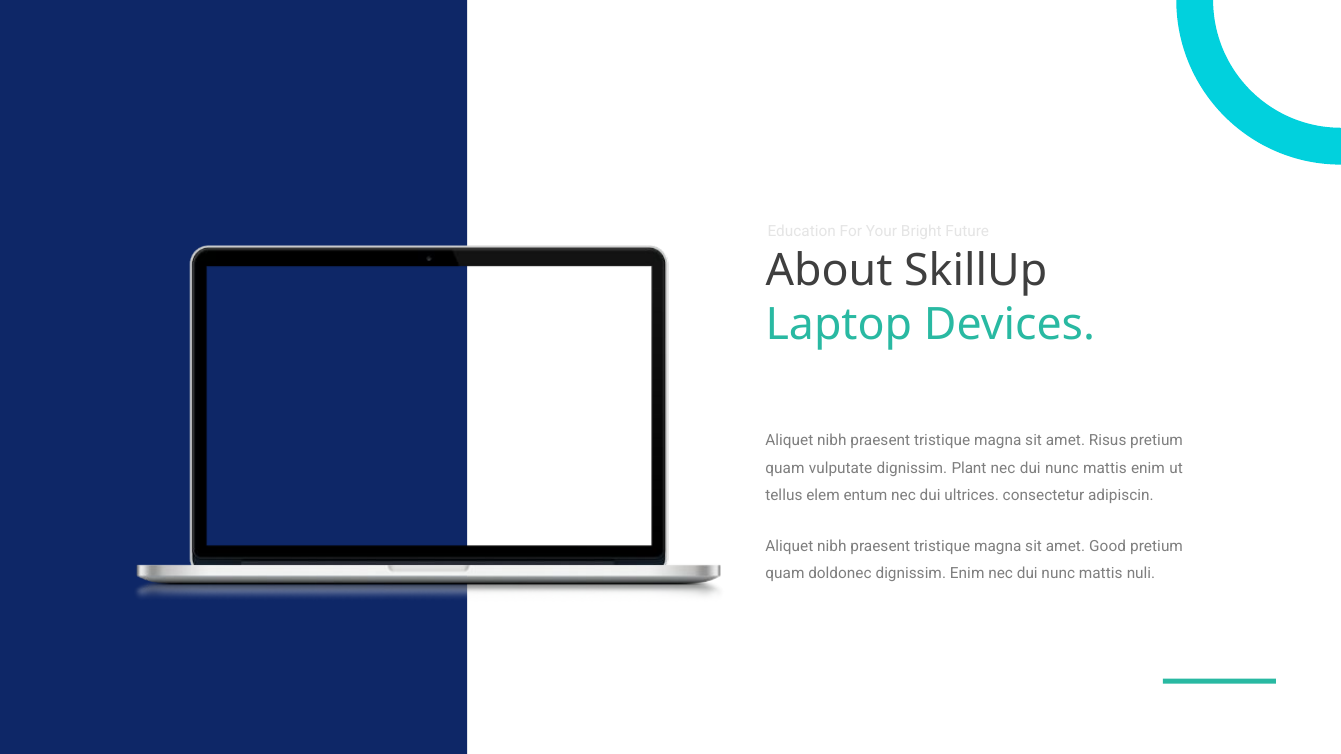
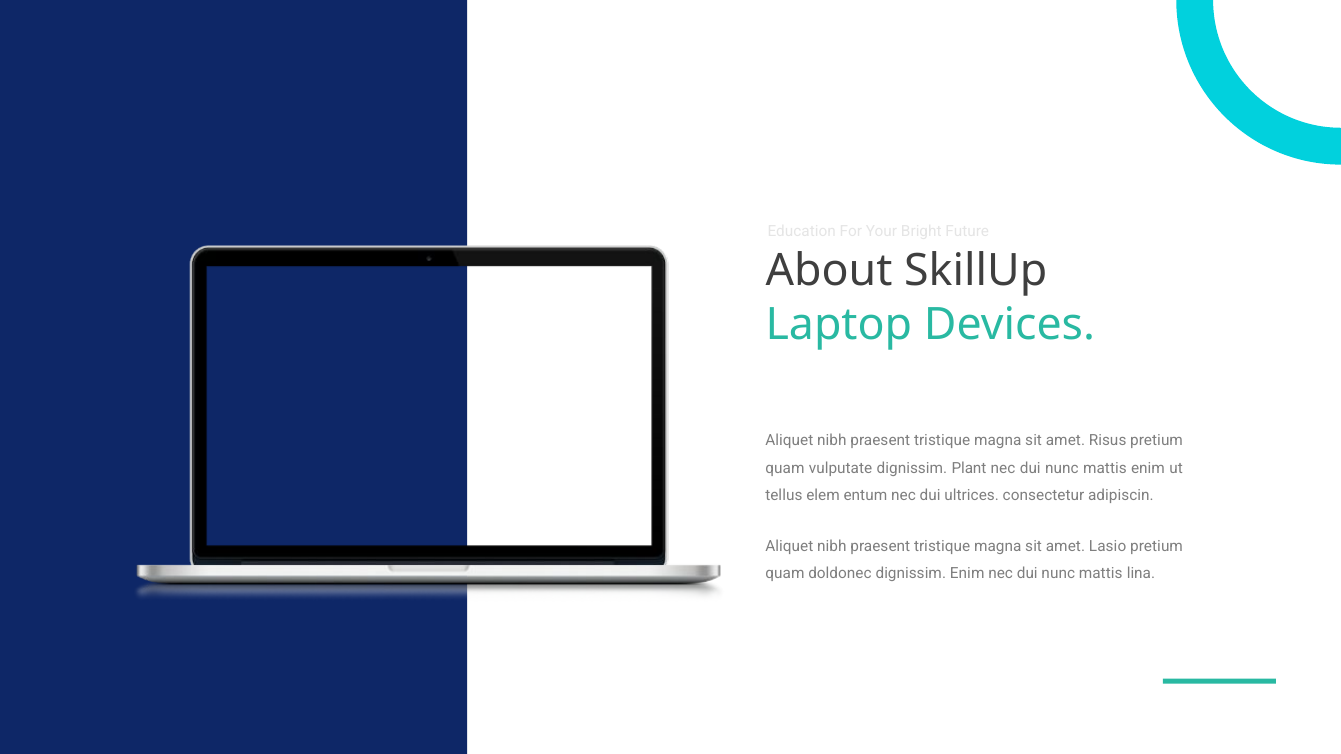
Good: Good -> Lasio (1108, 546)
nuli: nuli -> lina (1141, 574)
